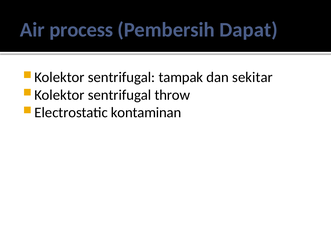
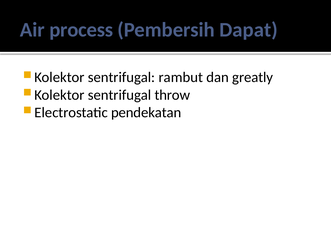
tampak: tampak -> rambut (181, 77)
sekitar: sekitar -> greatly (253, 77)
kontaminan: kontaminan -> pendekatan (146, 113)
